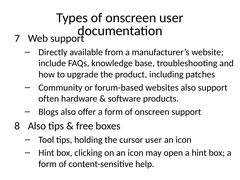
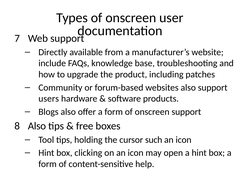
often: often -> users (49, 99)
cursor user: user -> such (154, 140)
